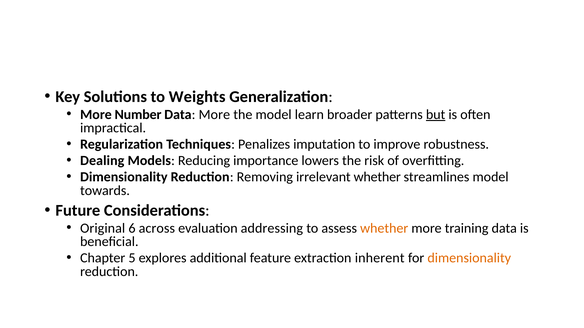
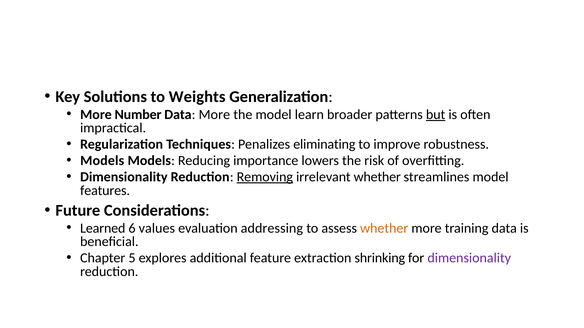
imputation: imputation -> eliminating (324, 145)
Dealing: Dealing -> Models (102, 161)
Removing underline: none -> present (265, 177)
towards: towards -> features (105, 191)
Original: Original -> Learned (103, 228)
across: across -> values (157, 228)
inherent: inherent -> shrinking (380, 258)
dimensionality colour: orange -> purple (469, 258)
